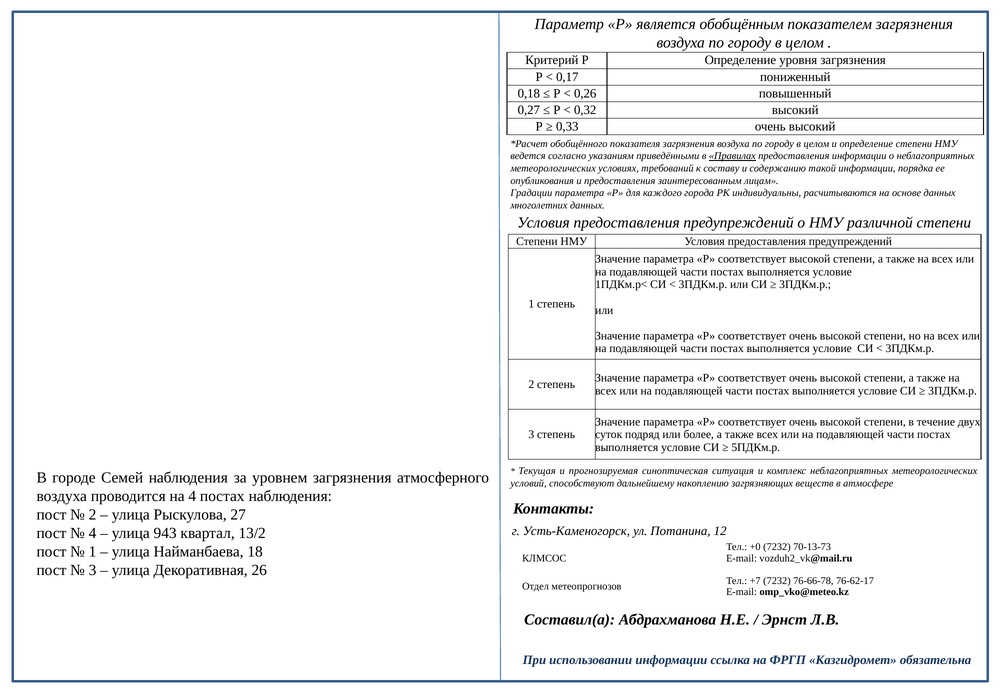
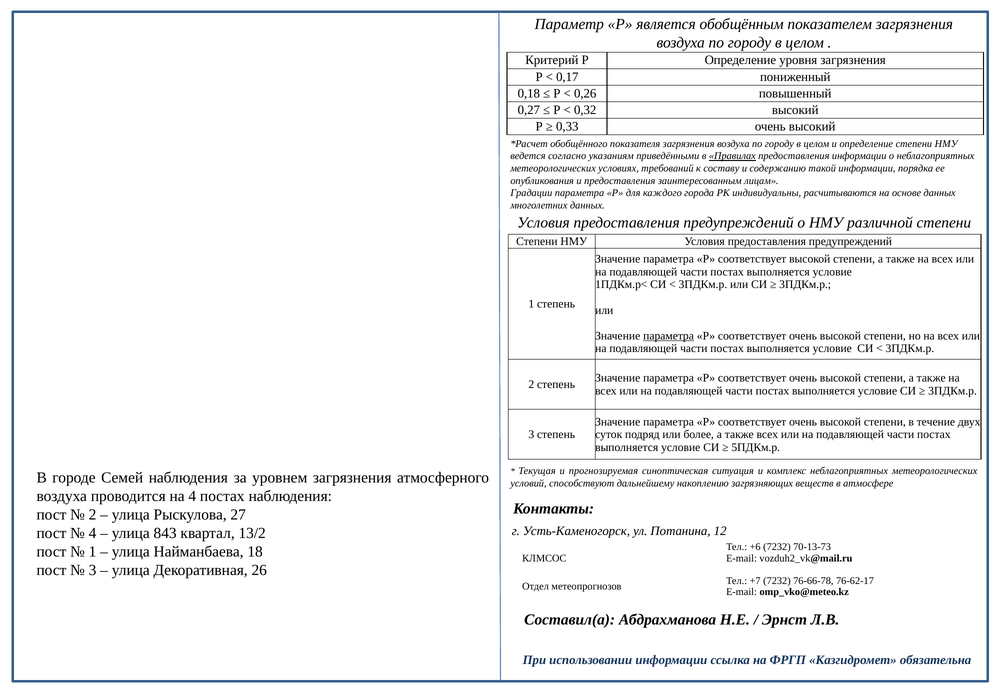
параметра underline: none -> present (669, 336)
943: 943 -> 843 (165, 533)
+0: +0 -> +6 (755, 547)
